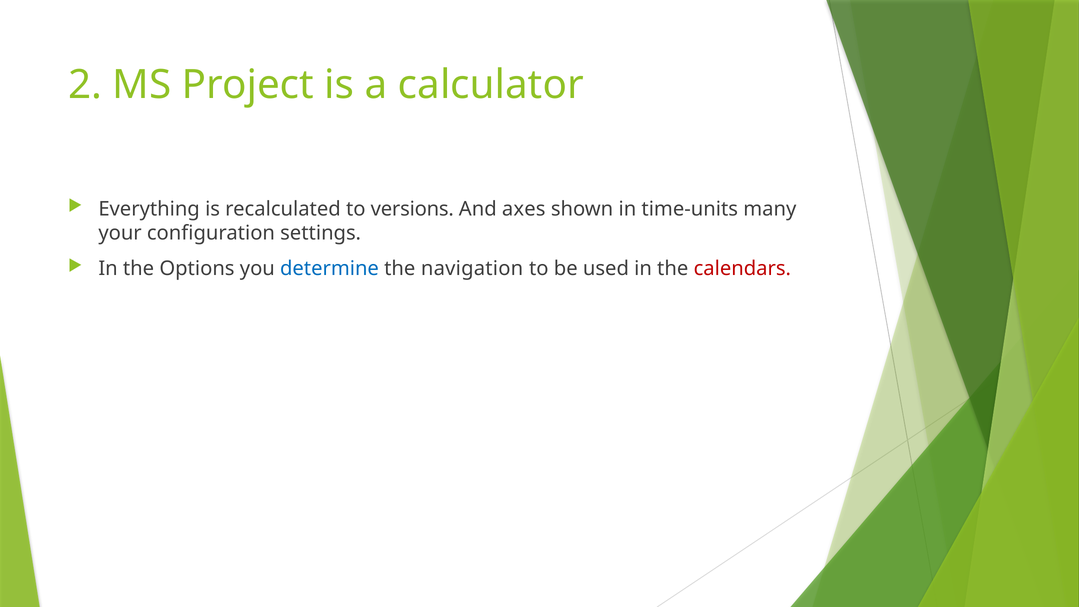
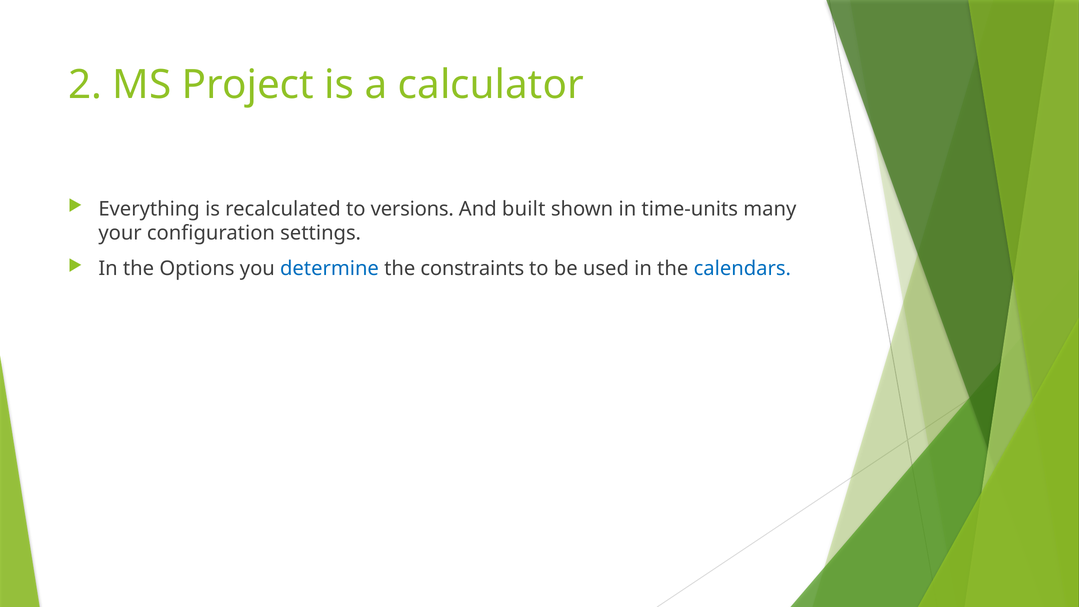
axes: axes -> built (524, 209)
navigation: navigation -> constraints (472, 269)
calendars colour: red -> blue (742, 269)
